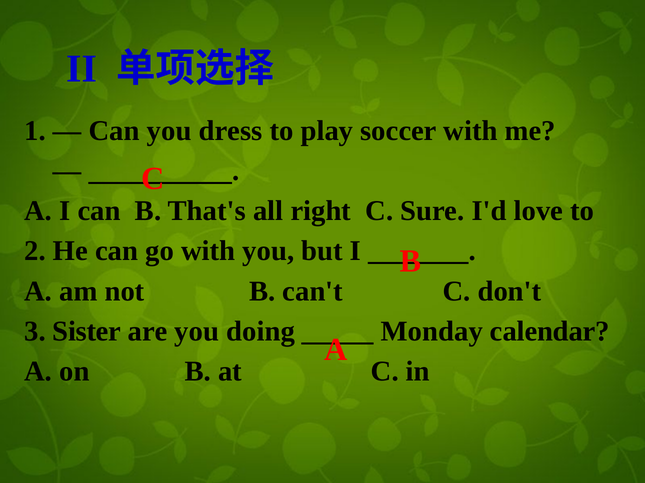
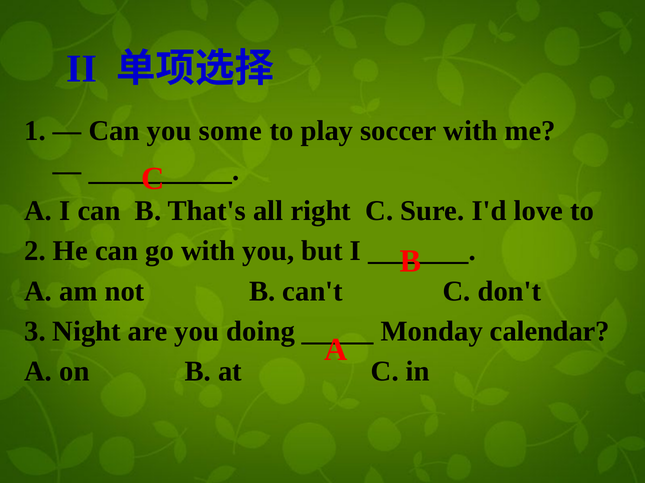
dress: dress -> some (230, 131)
Sister: Sister -> Night (87, 332)
